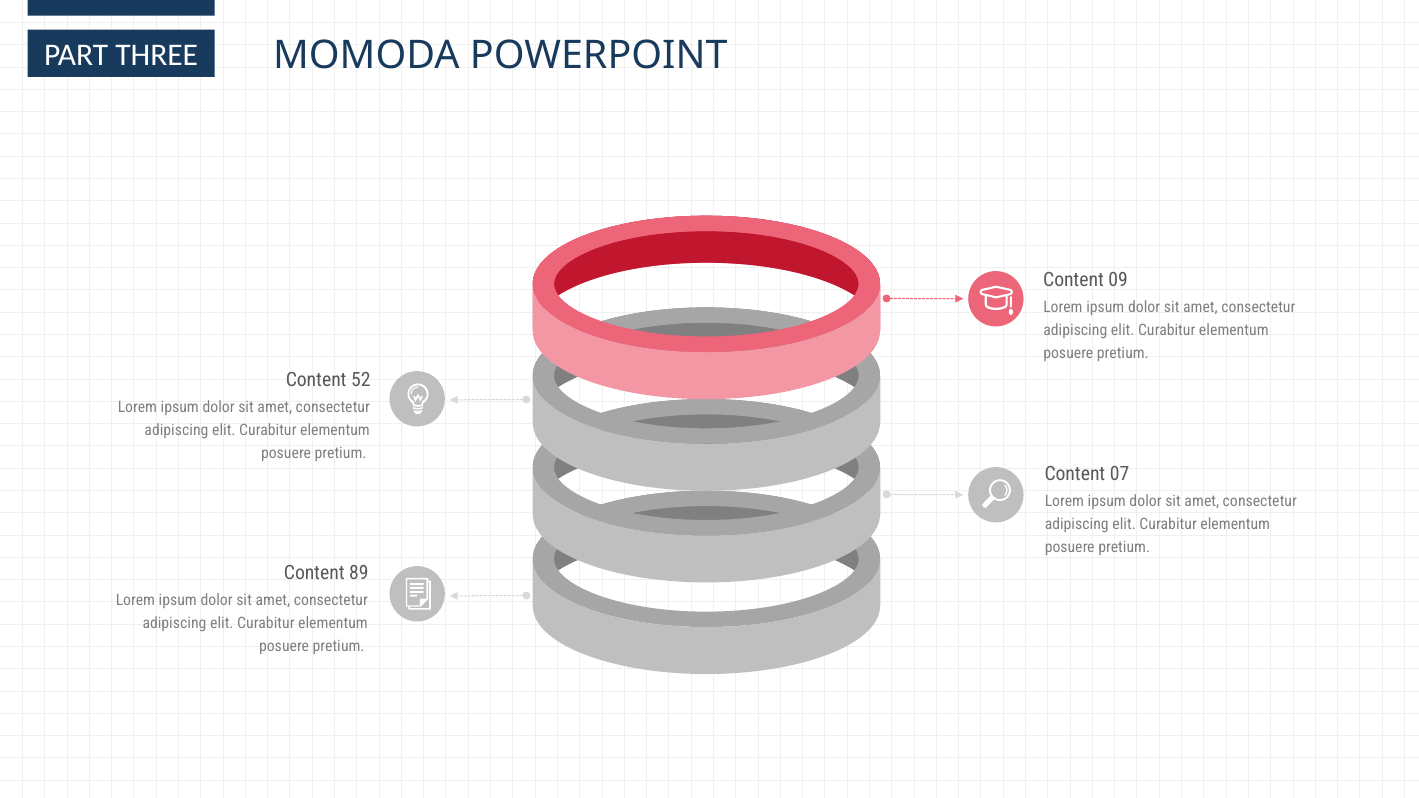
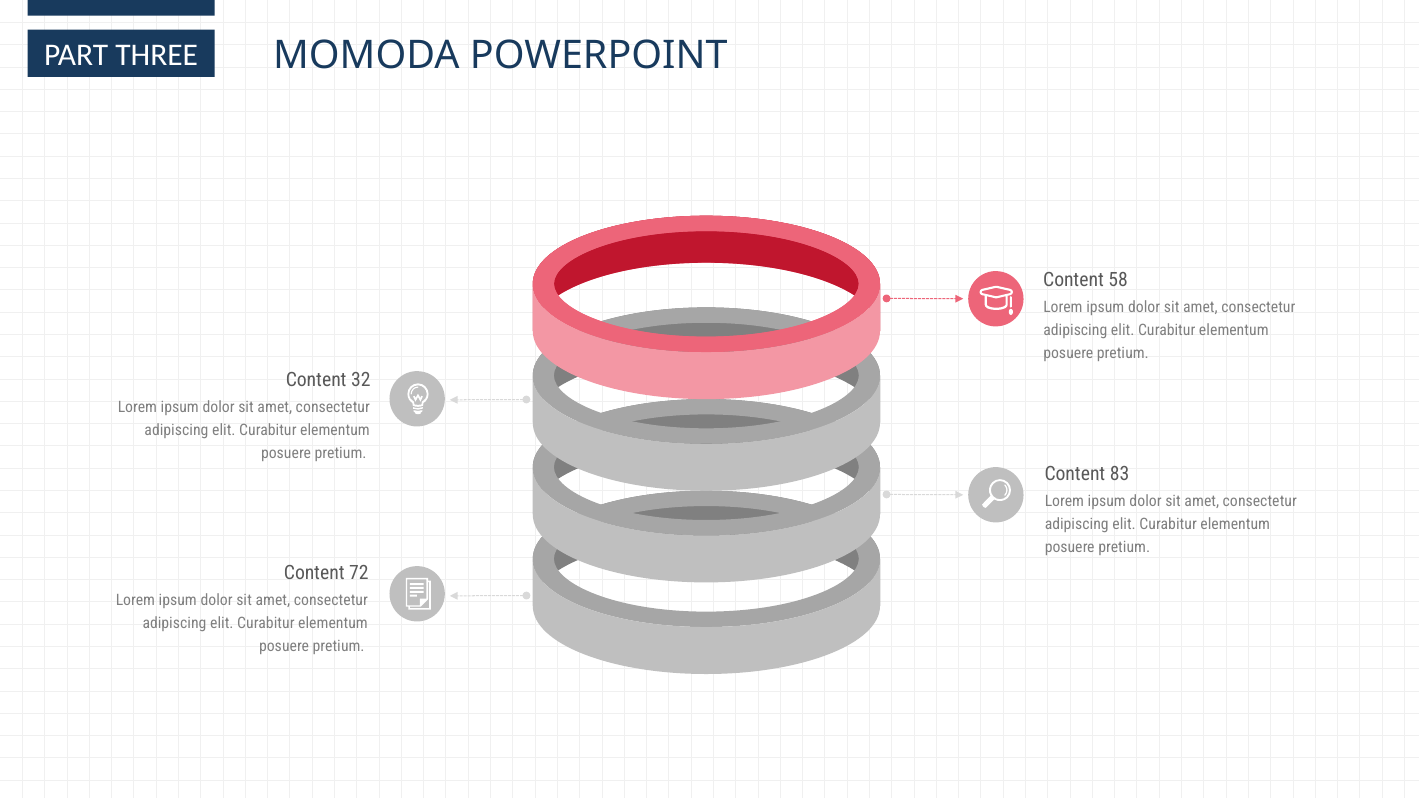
09: 09 -> 58 (1118, 280)
52: 52 -> 32 (361, 381)
07: 07 -> 83 (1120, 475)
89: 89 -> 72 (359, 574)
